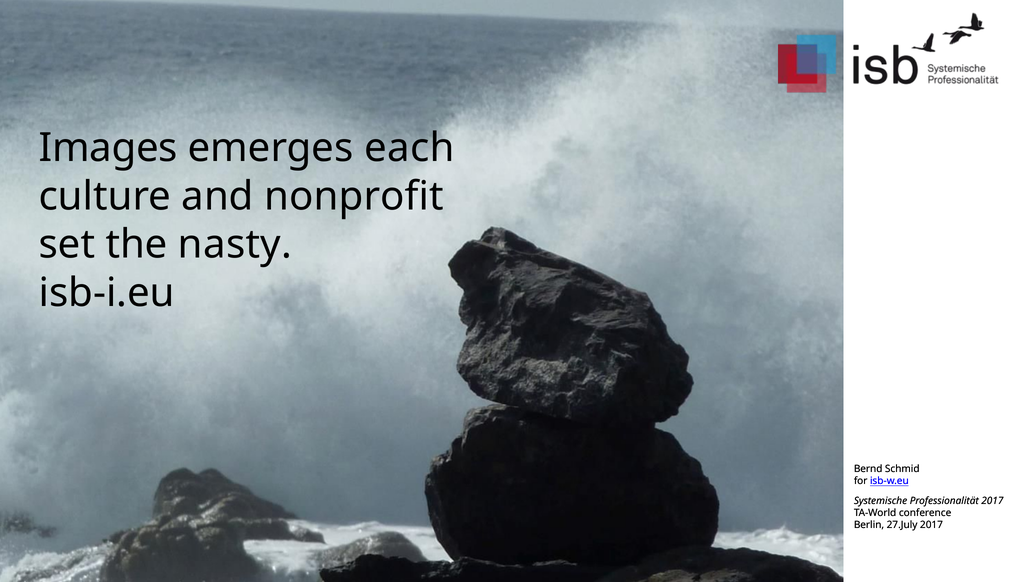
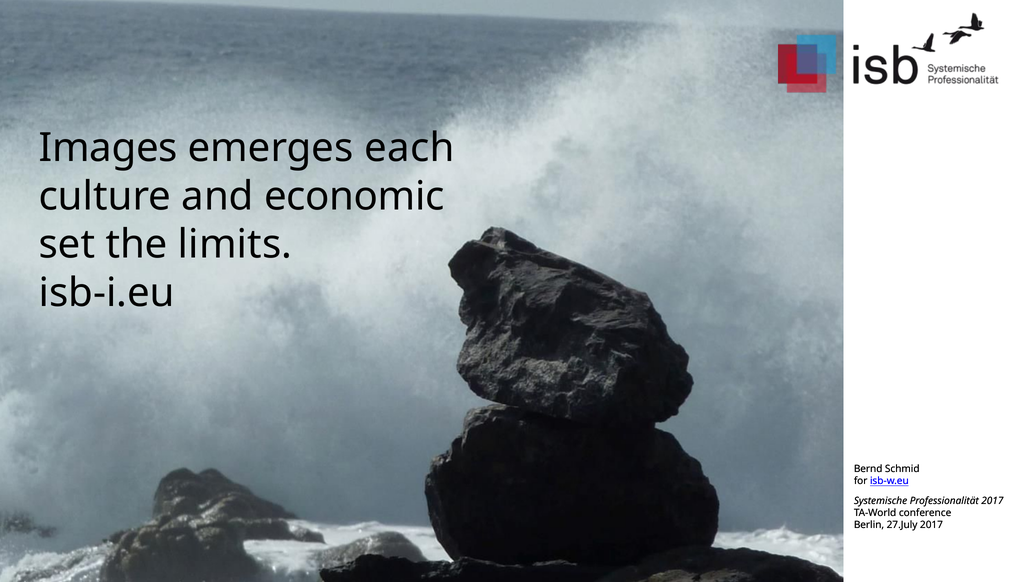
nonprofit: nonprofit -> economic (354, 196)
nasty: nasty -> limits (235, 245)
